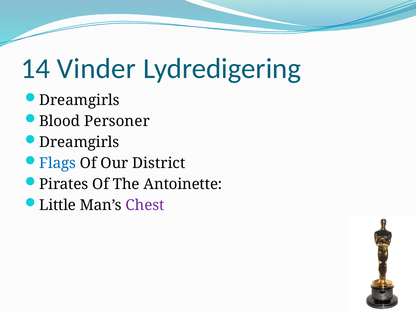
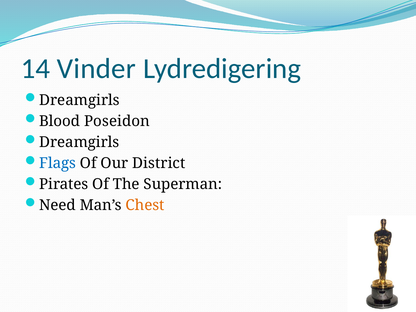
Personer: Personer -> Poseidon (117, 121)
Antoinette: Antoinette -> Superman (183, 184)
Little: Little -> Need (57, 205)
Chest colour: purple -> orange (145, 205)
